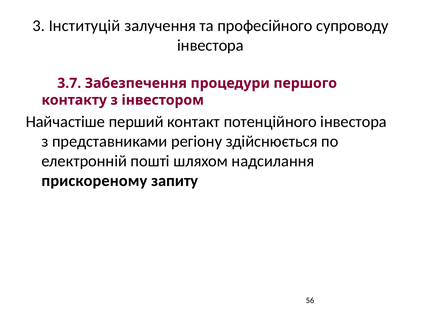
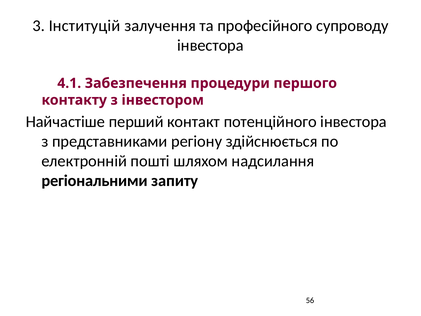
3.7: 3.7 -> 4.1 (69, 83)
прискореному: прискореному -> регіональними (95, 181)
